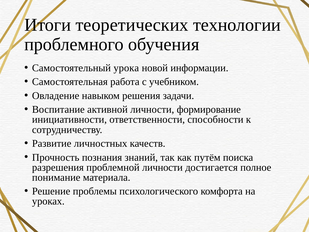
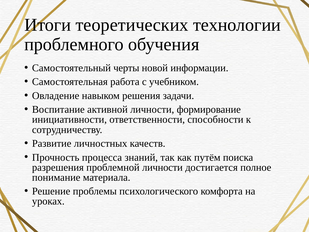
урока: урока -> черты (126, 68)
познания: познания -> процесса (102, 157)
